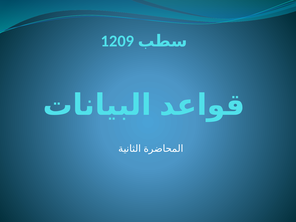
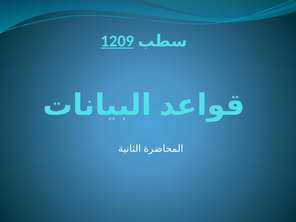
1209 underline: none -> present (117, 41)
